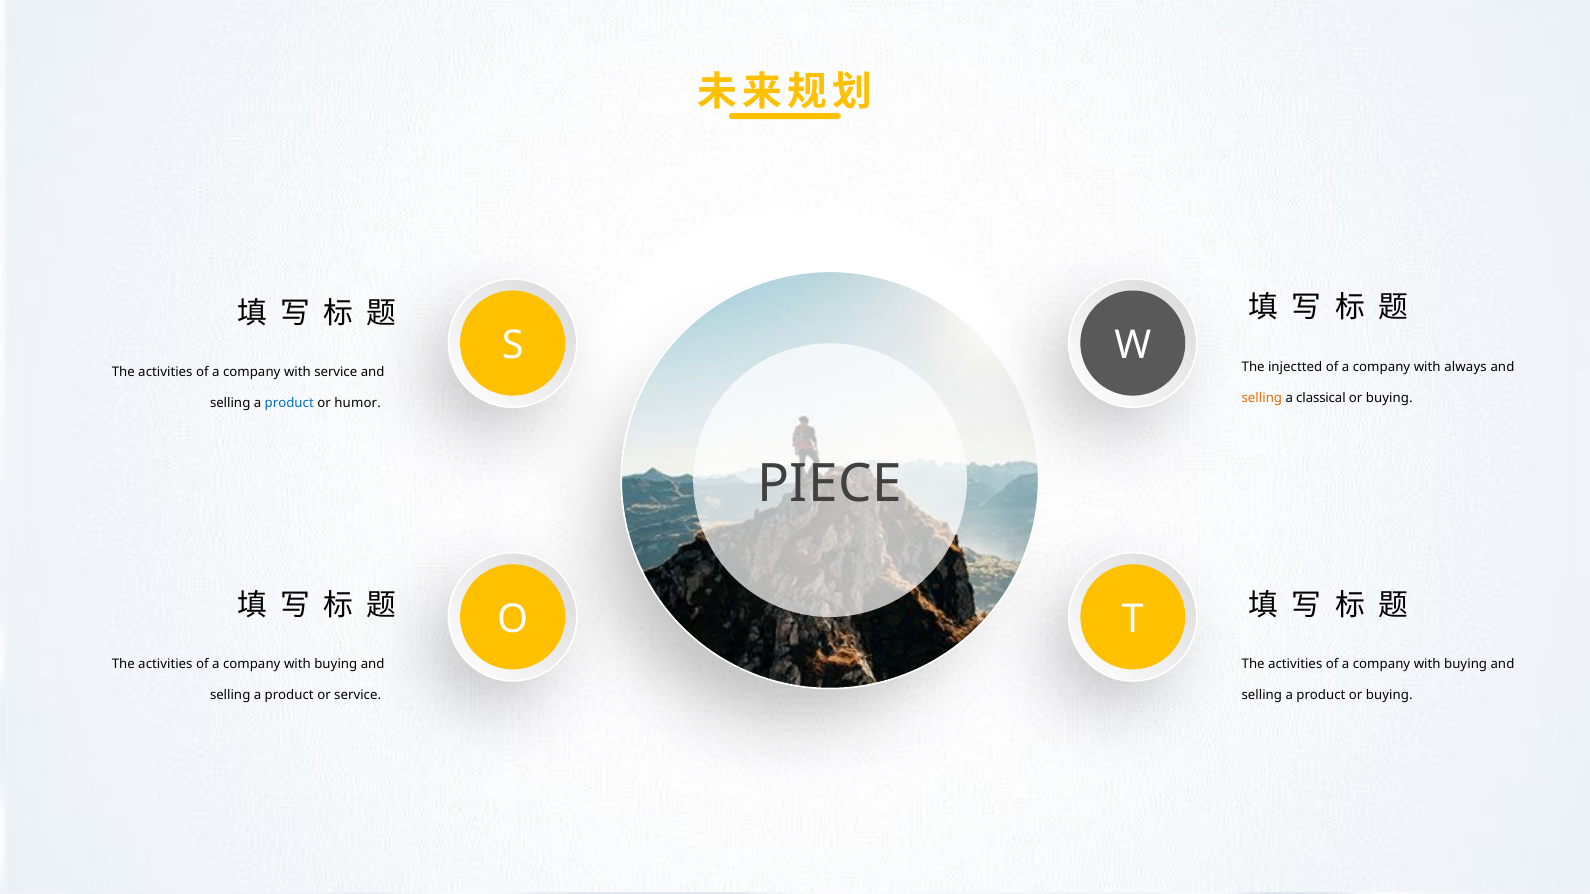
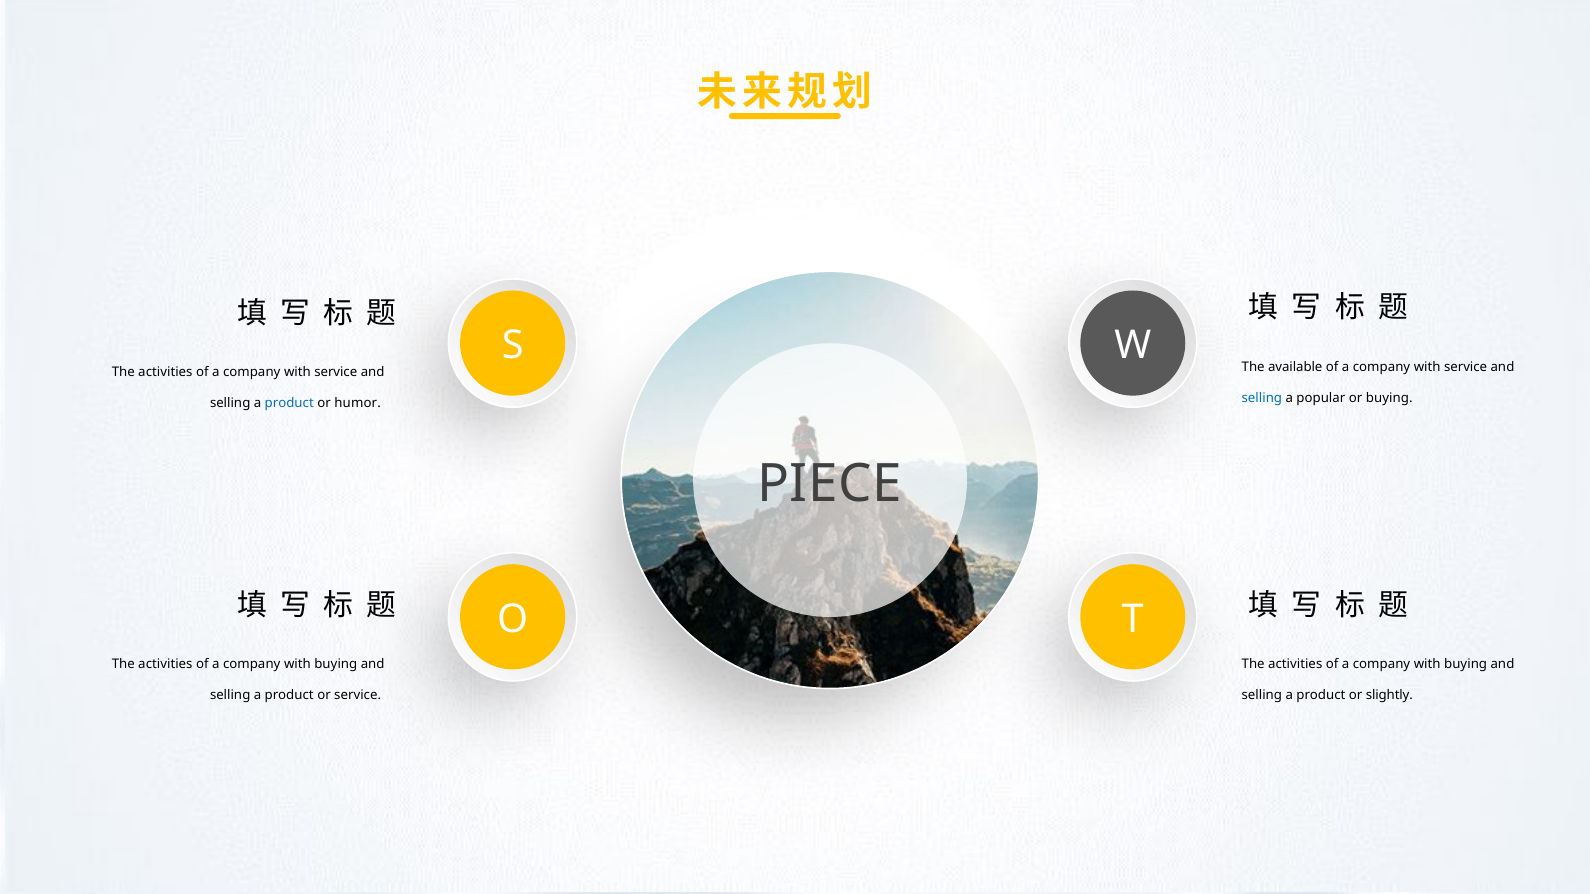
injectted: injectted -> available (1295, 367)
always: always -> service (1466, 367)
selling colour: orange -> blue (1262, 398)
classical: classical -> popular (1321, 398)
product or buying: buying -> slightly (1389, 696)
